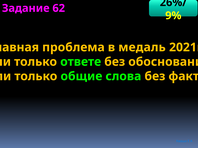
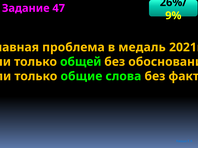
62: 62 -> 47 (59, 8)
ответе: ответе -> общей (81, 62)
